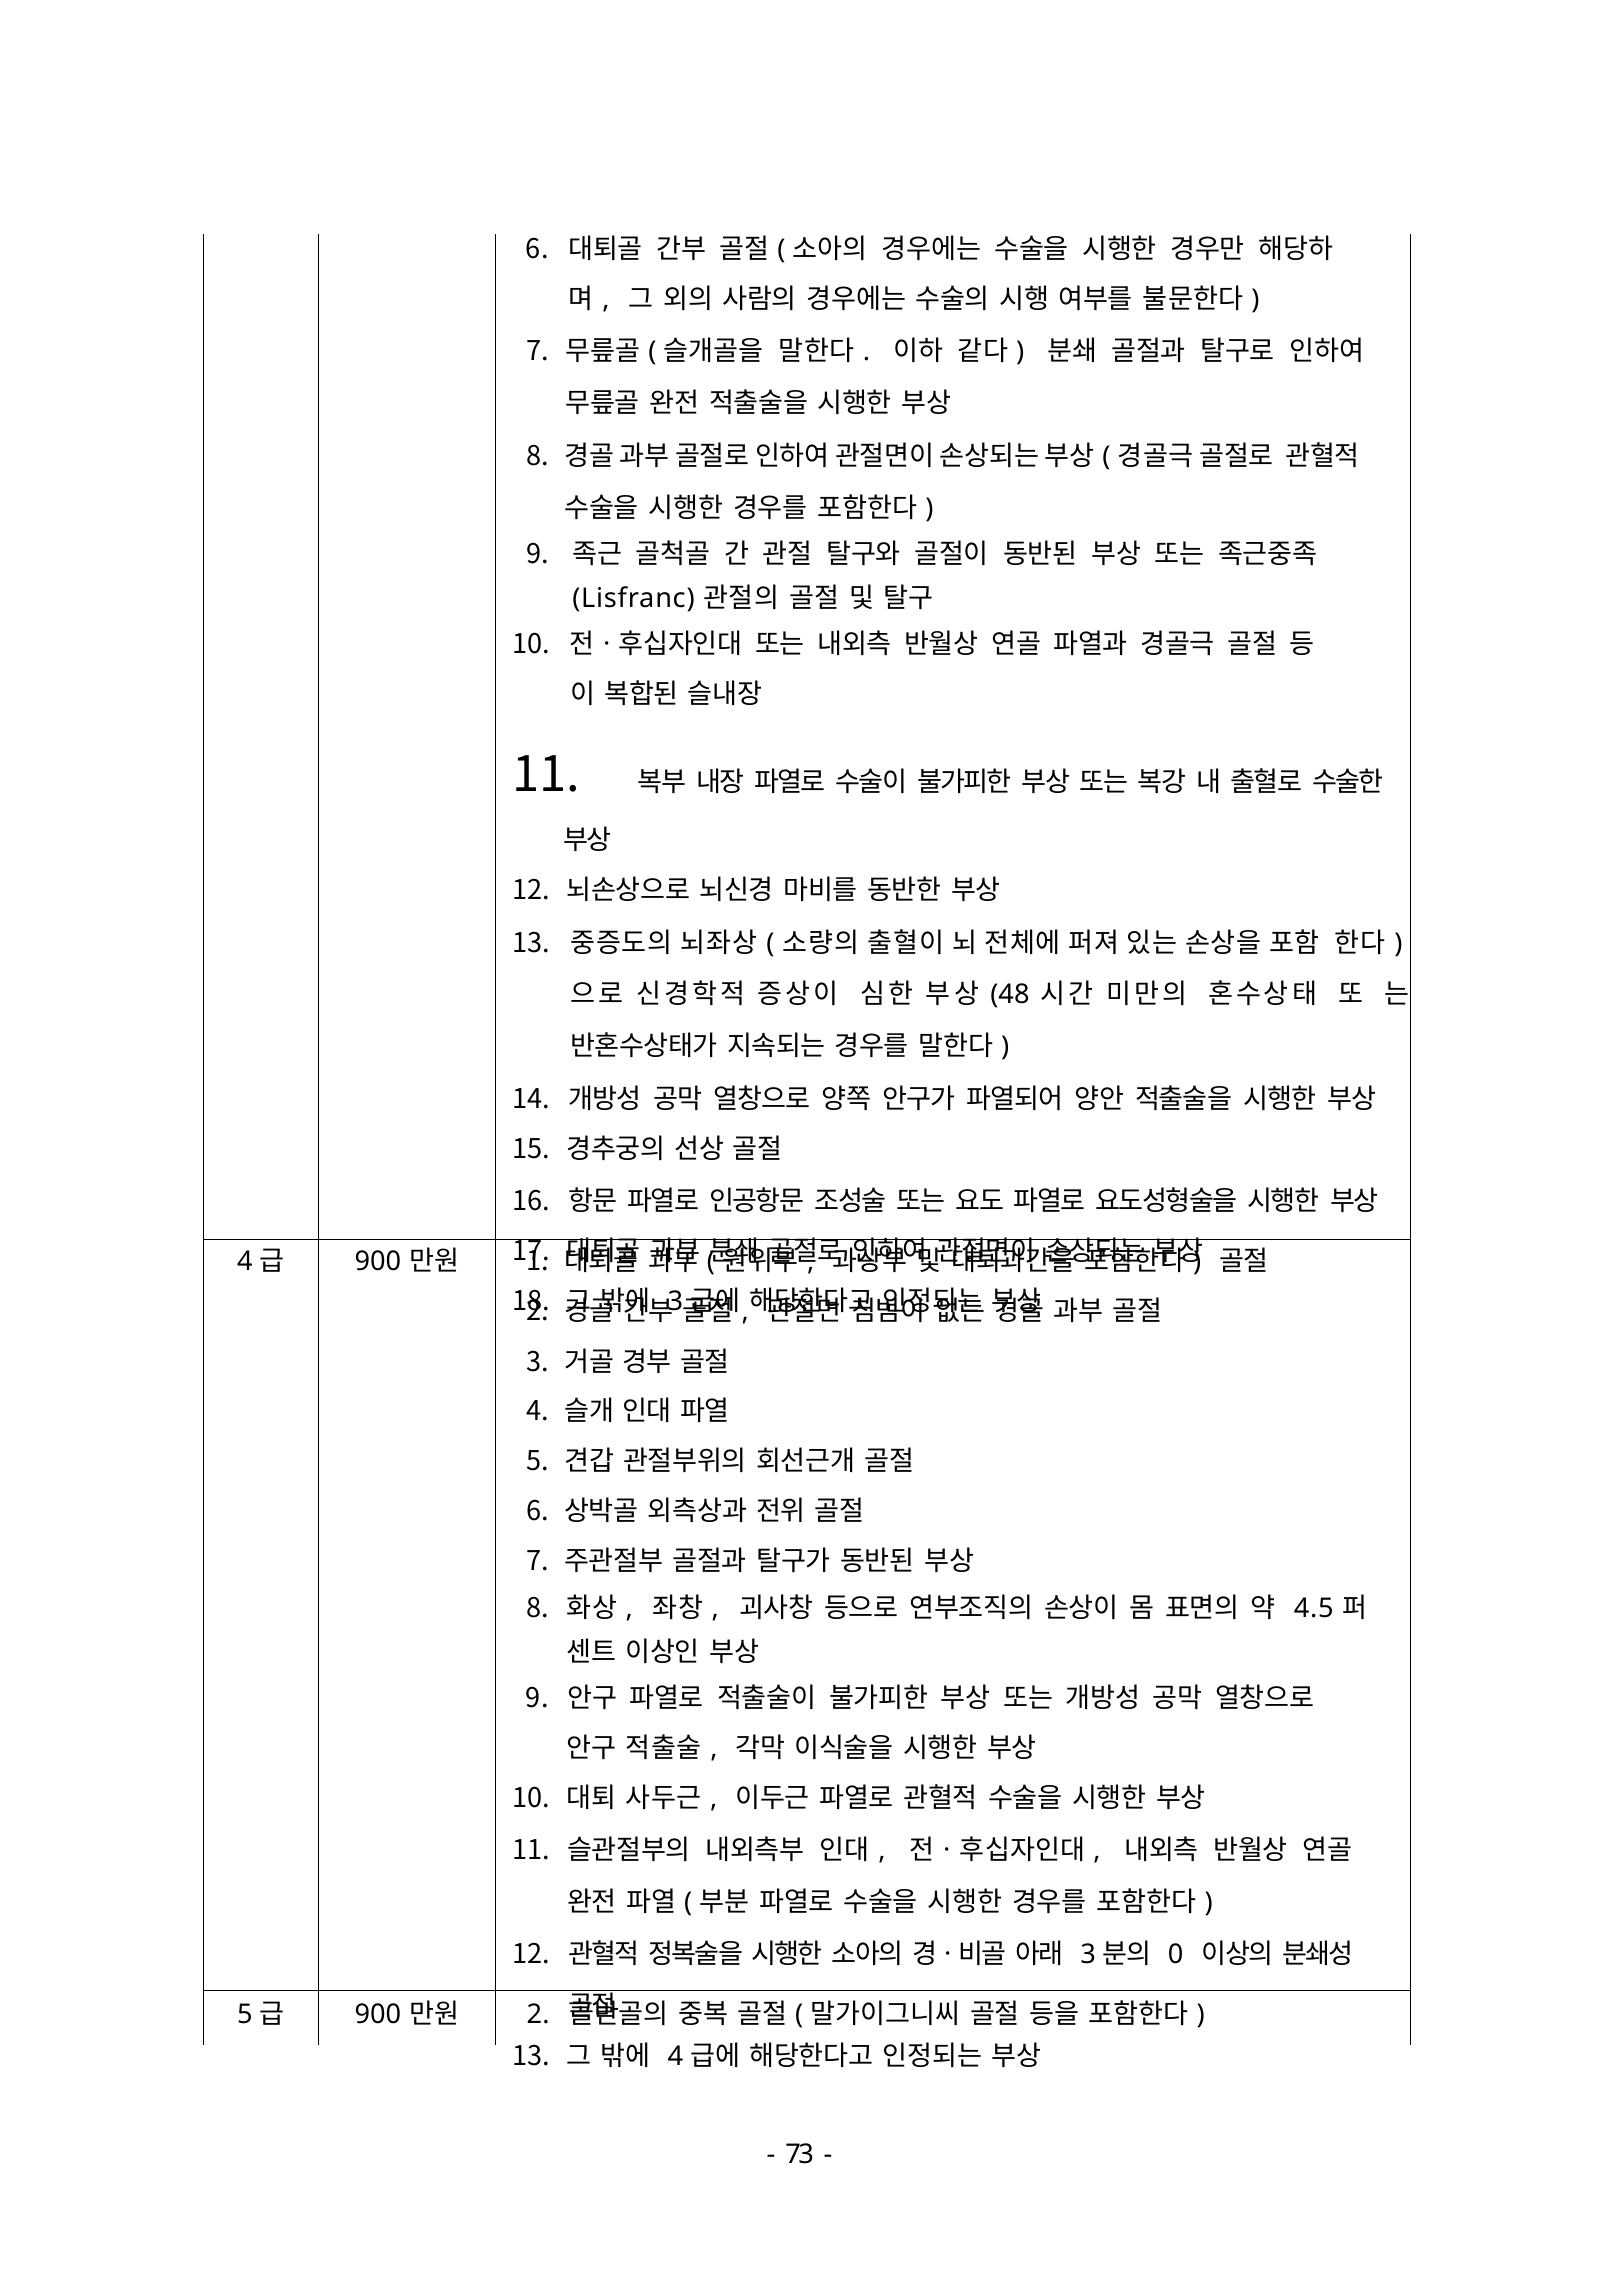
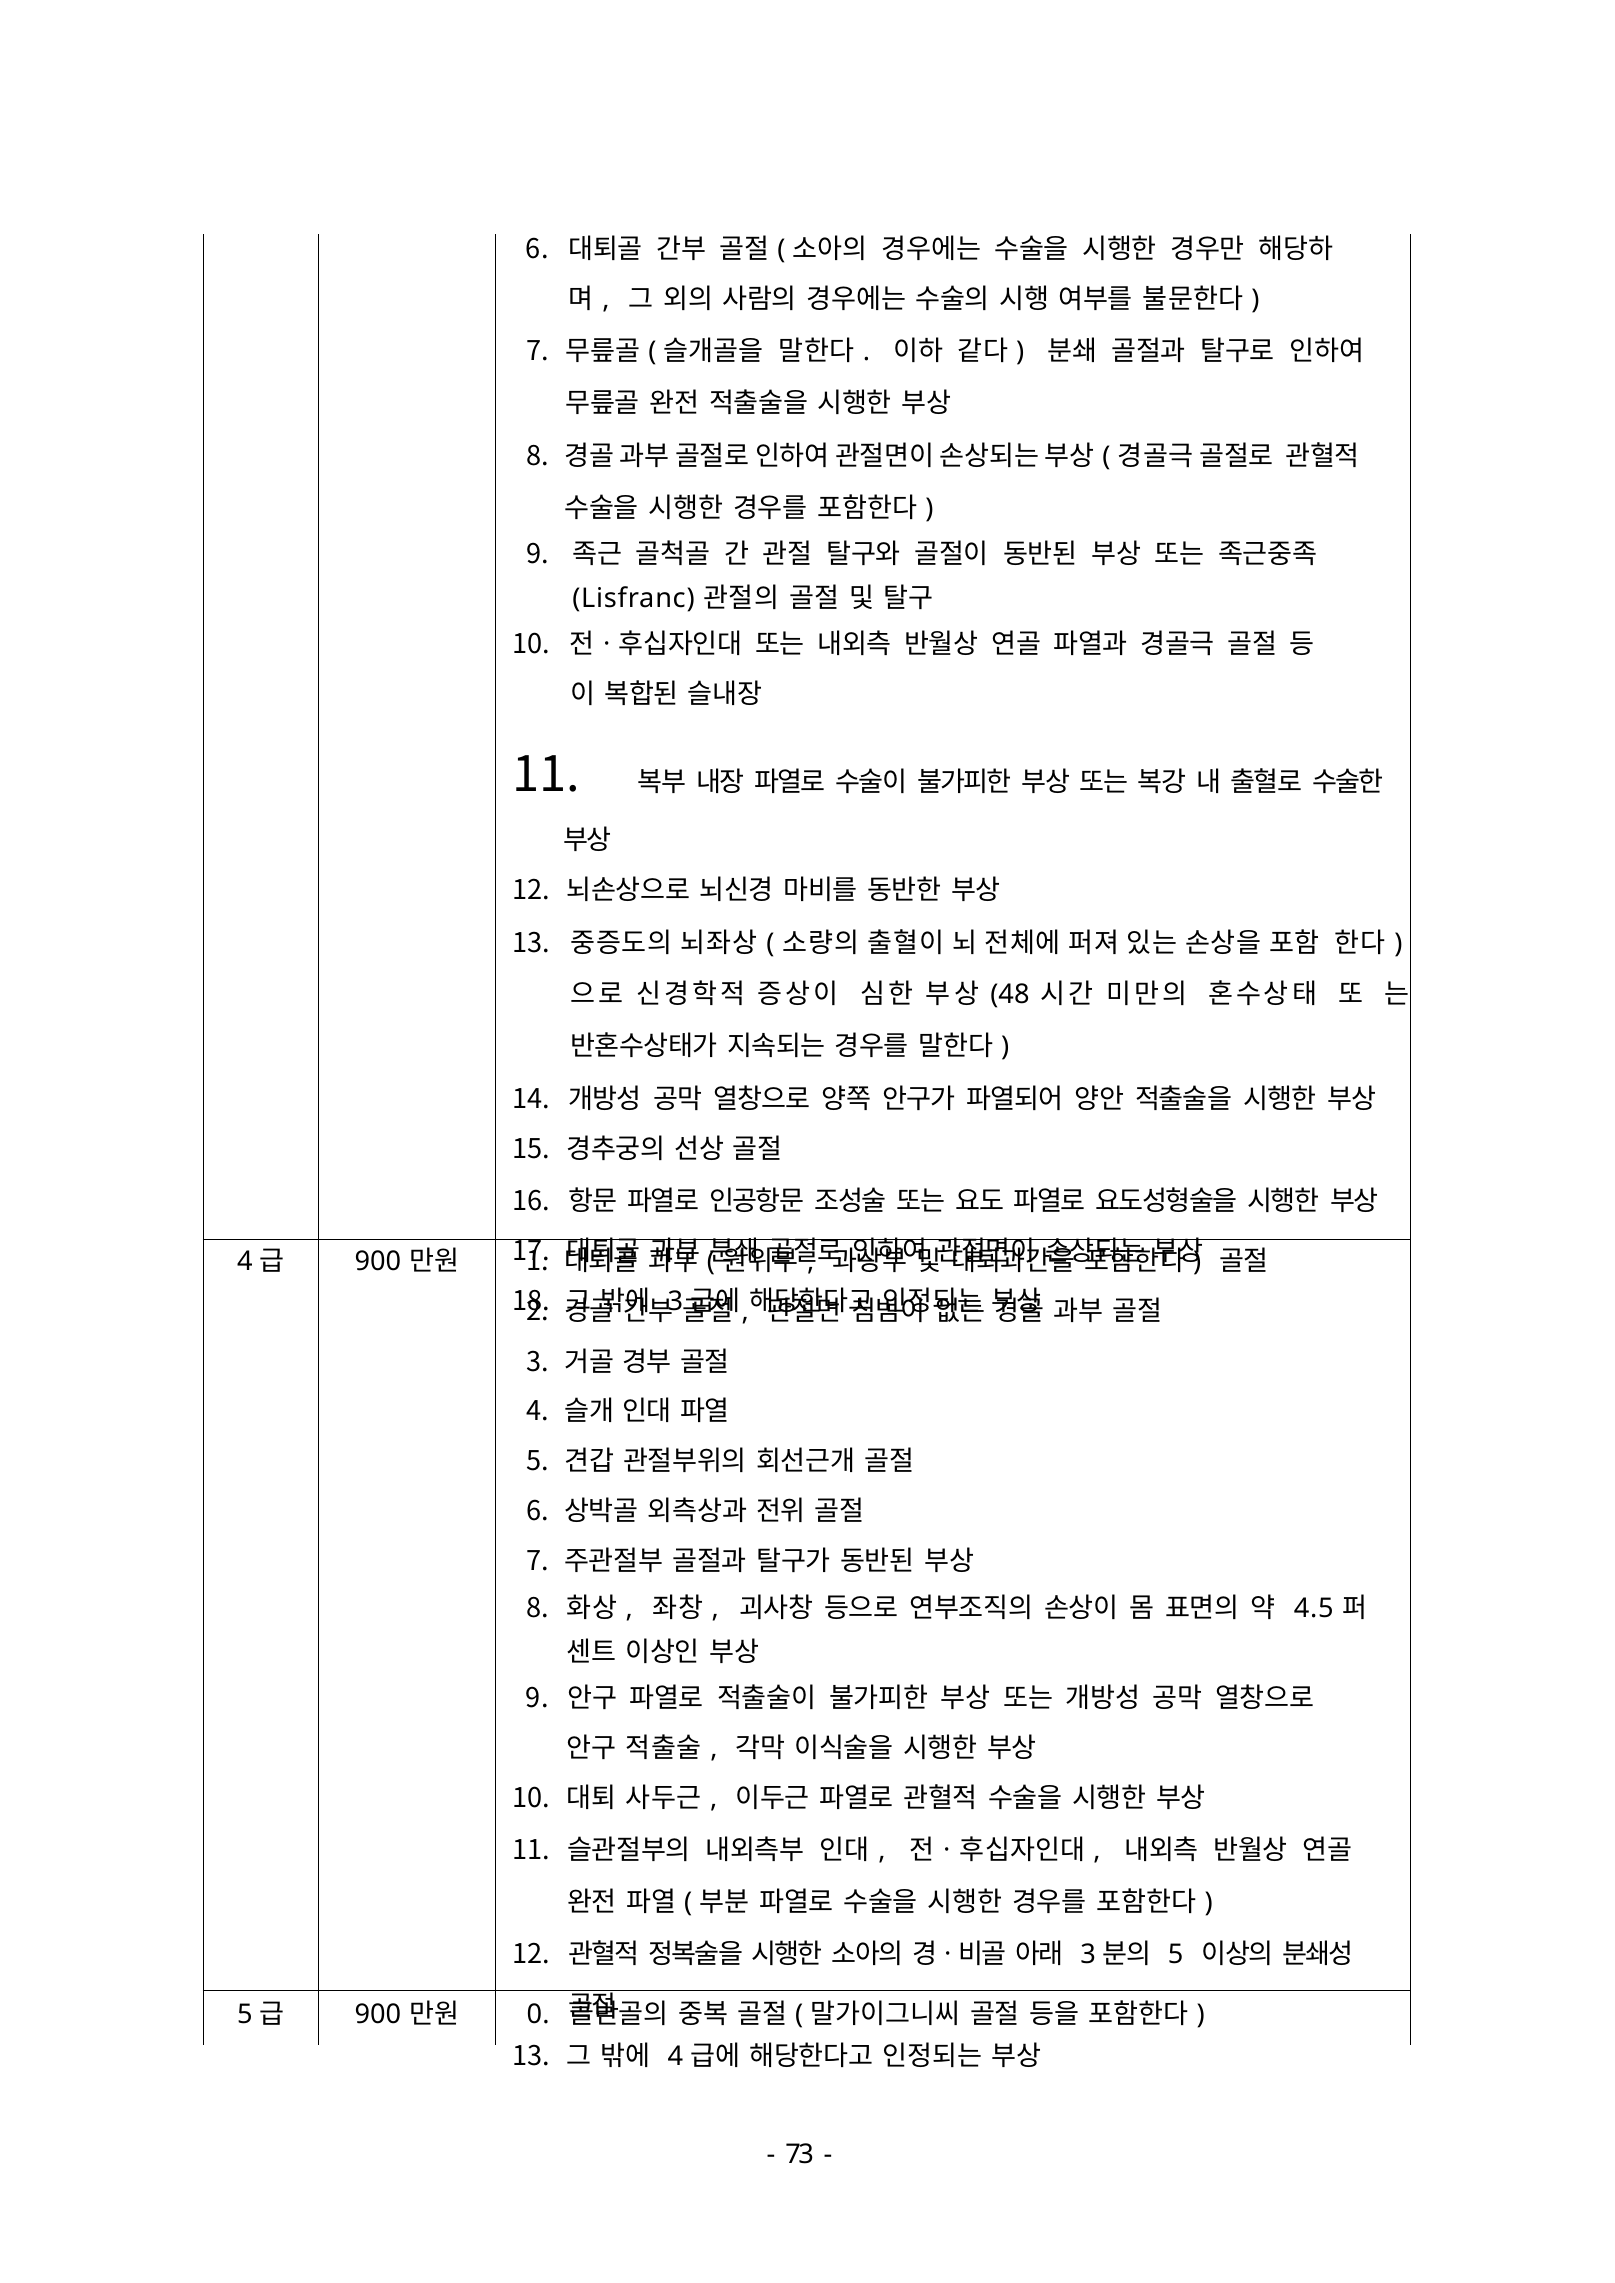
0: 0 -> 5 (1176, 1955)
2: 2 -> 0 (538, 2015)
